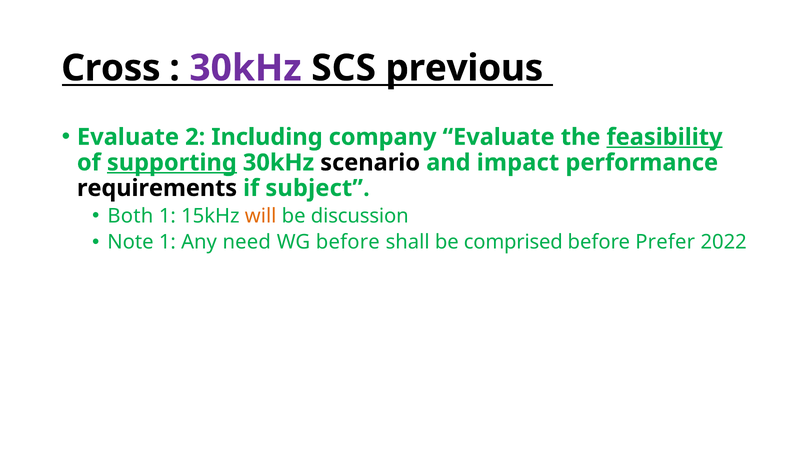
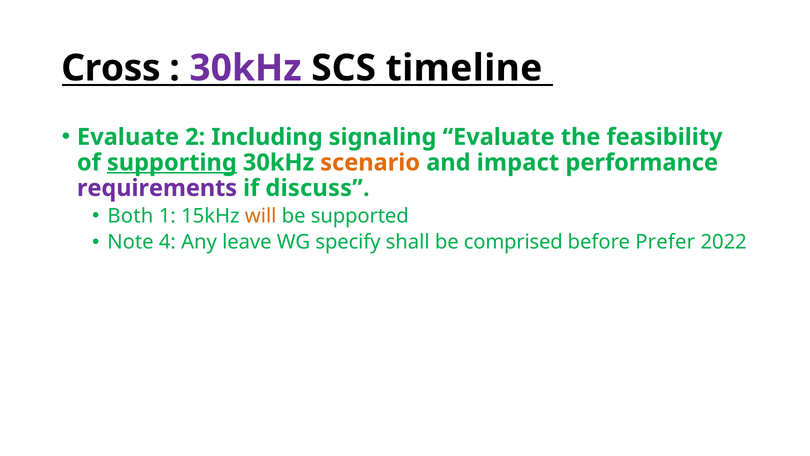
previous: previous -> timeline (464, 68)
company: company -> signaling (383, 137)
feasibility underline: present -> none (665, 137)
scenario colour: black -> orange (370, 162)
requirements colour: black -> purple (157, 188)
subject: subject -> discuss (318, 188)
discussion: discussion -> supported (360, 216)
Note 1: 1 -> 4 (167, 242)
need: need -> leave (247, 242)
WG before: before -> specify (348, 242)
